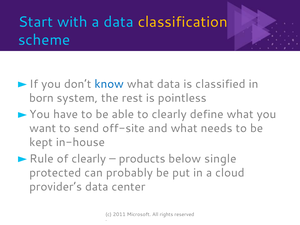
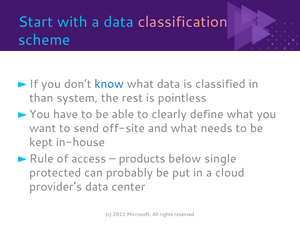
classification colour: yellow -> pink (183, 22)
born: born -> than (41, 98)
of clearly: clearly -> access (89, 159)
